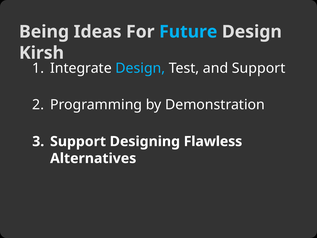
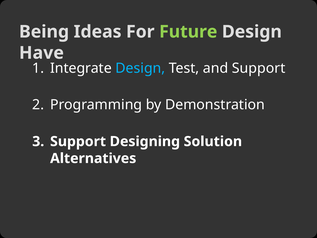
Future colour: light blue -> light green (188, 32)
Kirsh: Kirsh -> Have (41, 53)
Flawless: Flawless -> Solution (213, 141)
